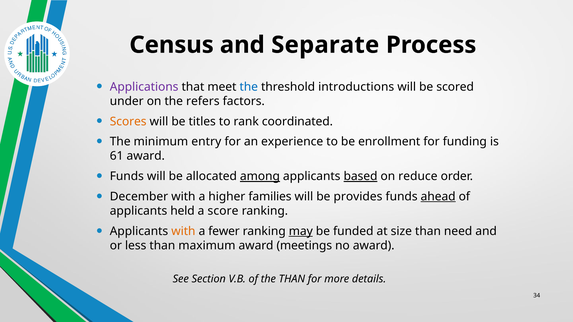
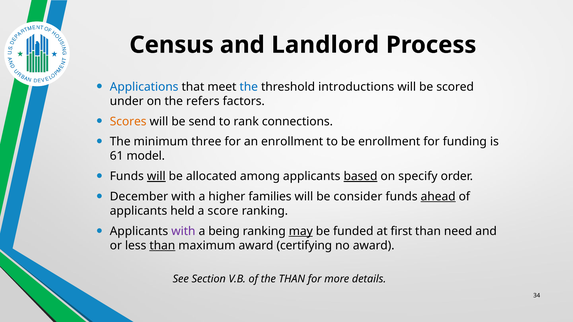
Separate: Separate -> Landlord (325, 45)
Applications colour: purple -> blue (144, 87)
titles: titles -> send (202, 122)
coordinated: coordinated -> connections (297, 122)
entry: entry -> three (206, 142)
an experience: experience -> enrollment (292, 142)
61 award: award -> model (146, 156)
will underline: none -> present (156, 177)
among underline: present -> none (260, 177)
reduce: reduce -> specify (418, 177)
provides: provides -> consider (358, 197)
with colour: orange -> purple (183, 232)
fewer: fewer -> being (224, 232)
size: size -> first (401, 232)
than underline: none -> present (162, 246)
meetings: meetings -> certifying (304, 246)
